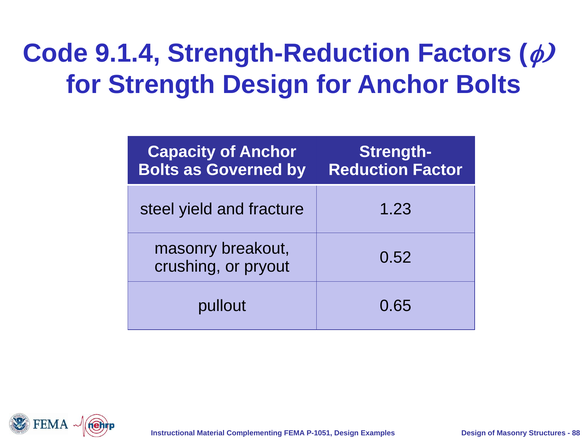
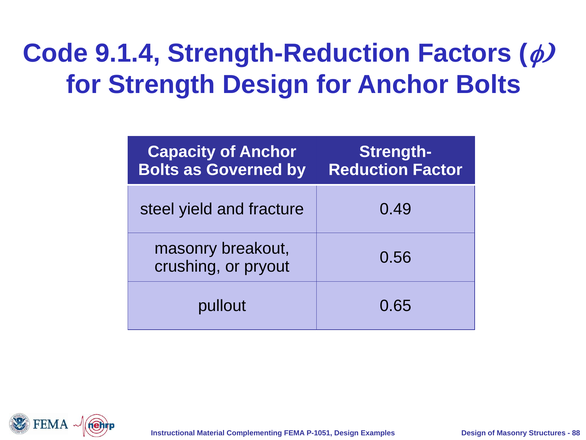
1.23: 1.23 -> 0.49 (396, 209)
0.52: 0.52 -> 0.56 (396, 257)
